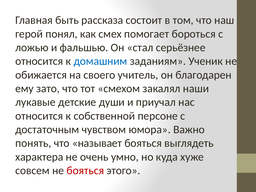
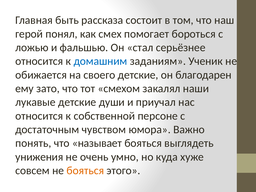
своего учитель: учитель -> детские (138, 75)
характера: характера -> унижения (39, 157)
бояться colour: red -> orange (85, 171)
